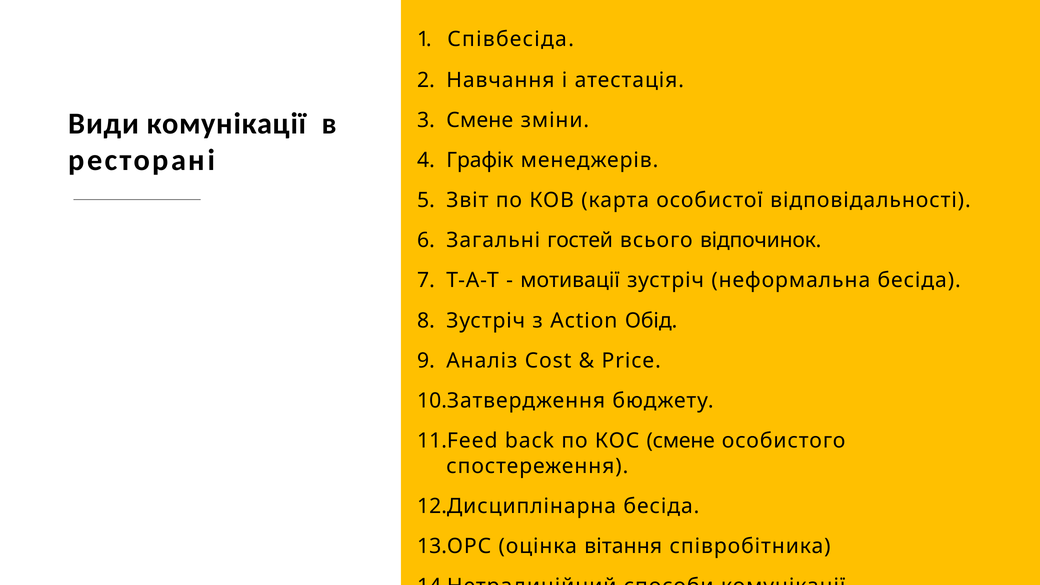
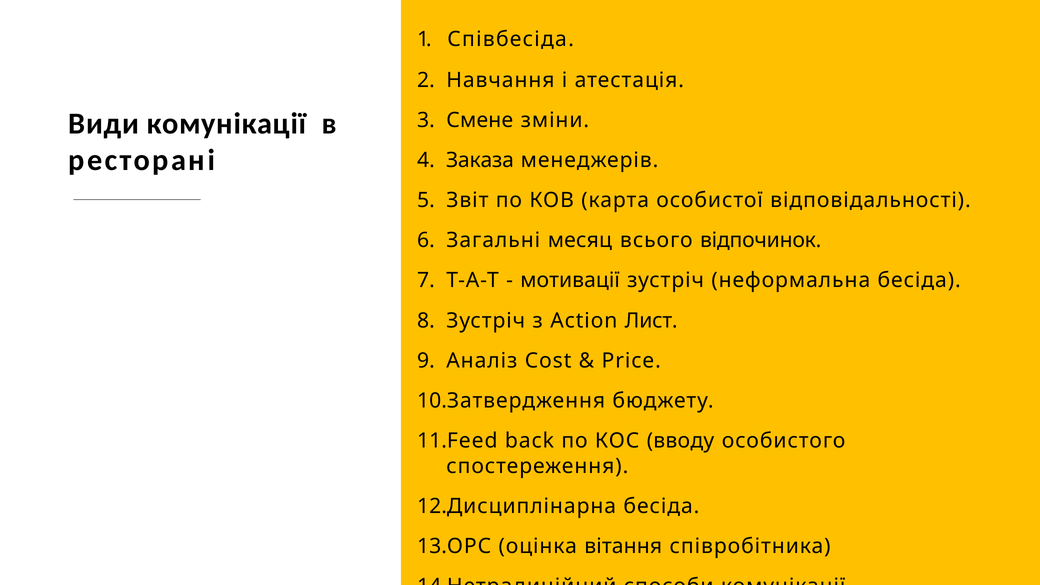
Графік: Графік -> Заказа (480, 160)
гостей: гостей -> месяц (580, 240)
Обід: Обід -> Лист (651, 321)
КОС смене: смене -> вводу (680, 441)
